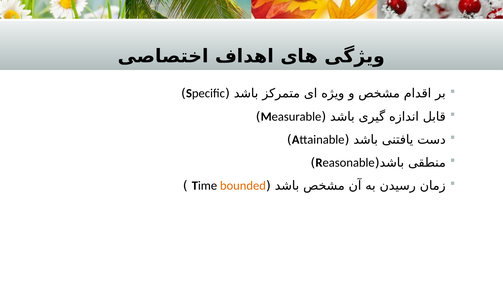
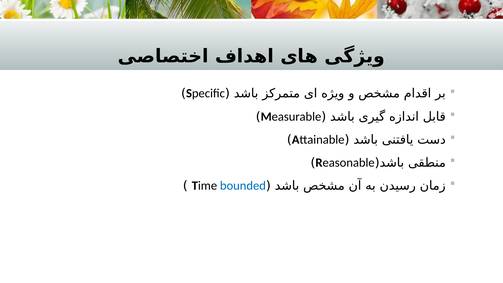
bounded colour: orange -> blue (243, 186)
